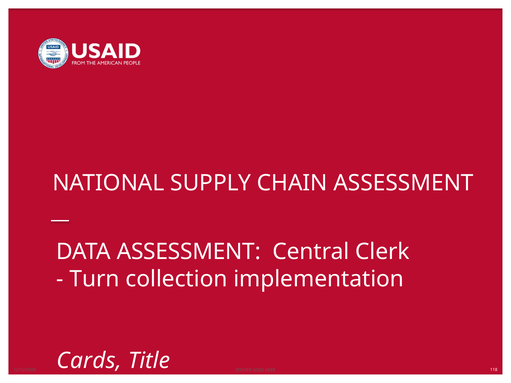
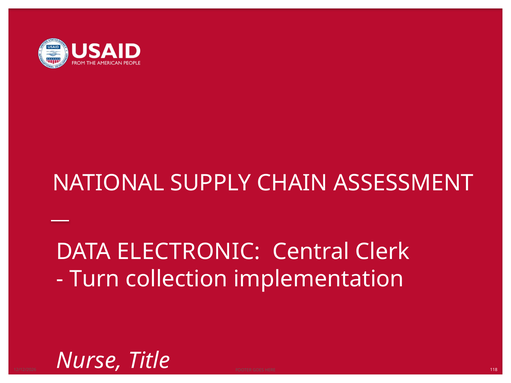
DATA ASSESSMENT: ASSESSMENT -> ELECTRONIC (189, 252)
Cards: Cards -> Nurse (89, 361)
